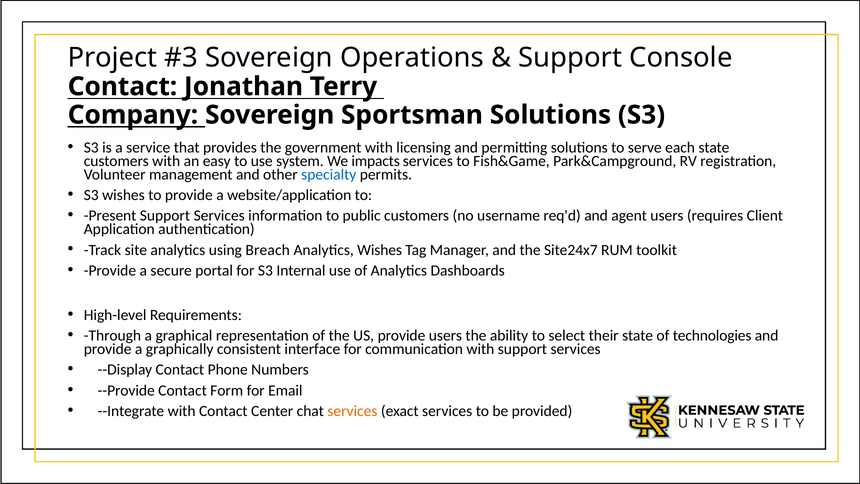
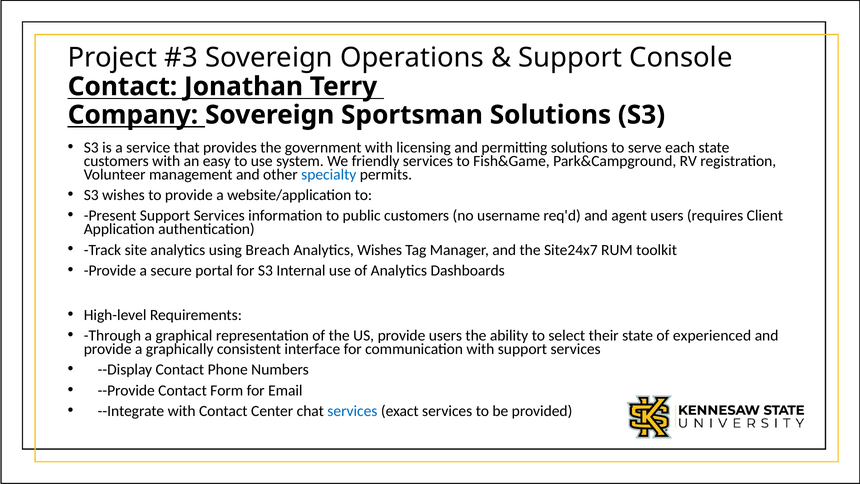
impacts: impacts -> friendly (376, 161)
technologies: technologies -> experienced (712, 336)
services colour: orange -> blue (352, 411)
